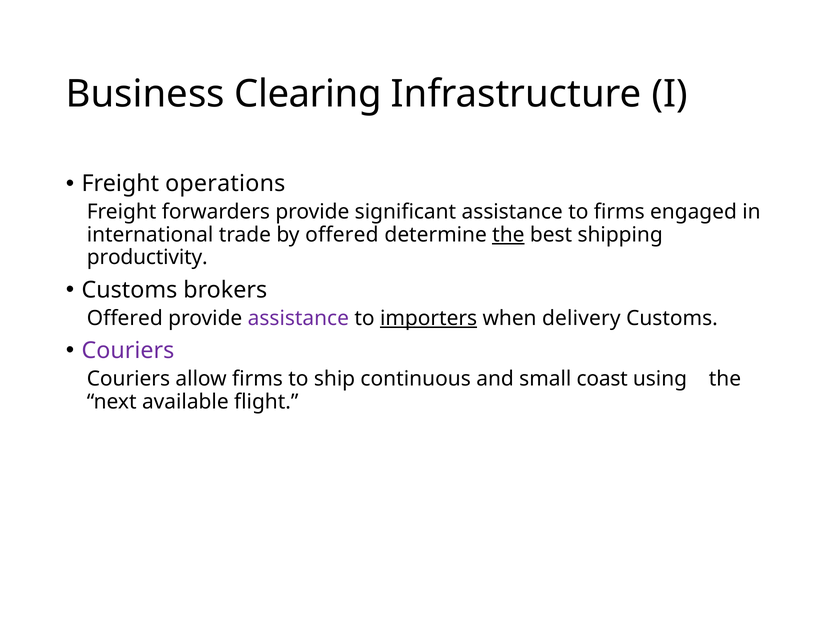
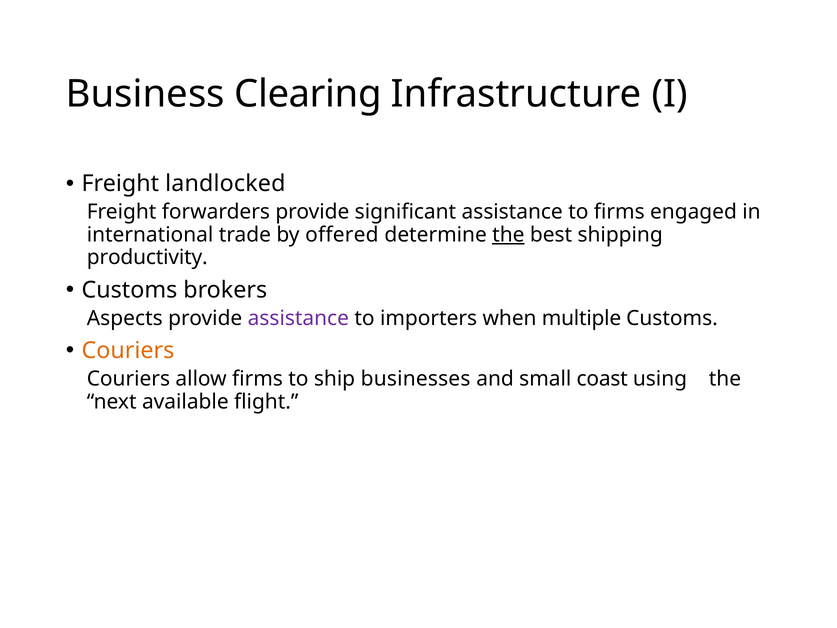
operations: operations -> landlocked (225, 184)
Offered: Offered -> Aspects (125, 318)
importers underline: present -> none (429, 318)
delivery: delivery -> multiple (581, 318)
Couriers colour: purple -> orange (128, 351)
continuous: continuous -> businesses (416, 379)
